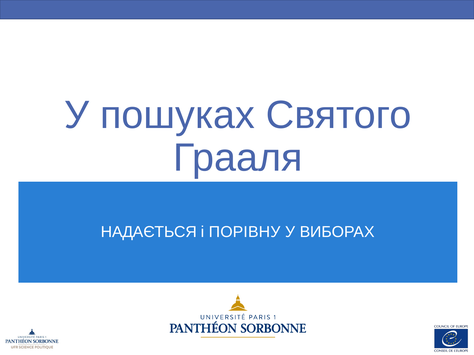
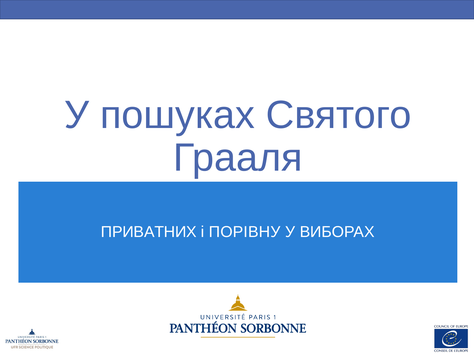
НАДАЄТЬСЯ: НАДАЄТЬСЯ -> ПРИВАТНИХ (149, 232)
